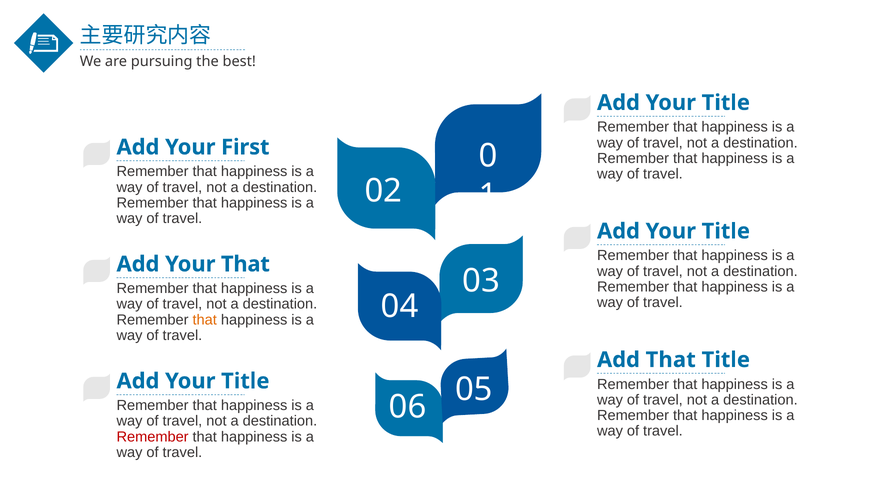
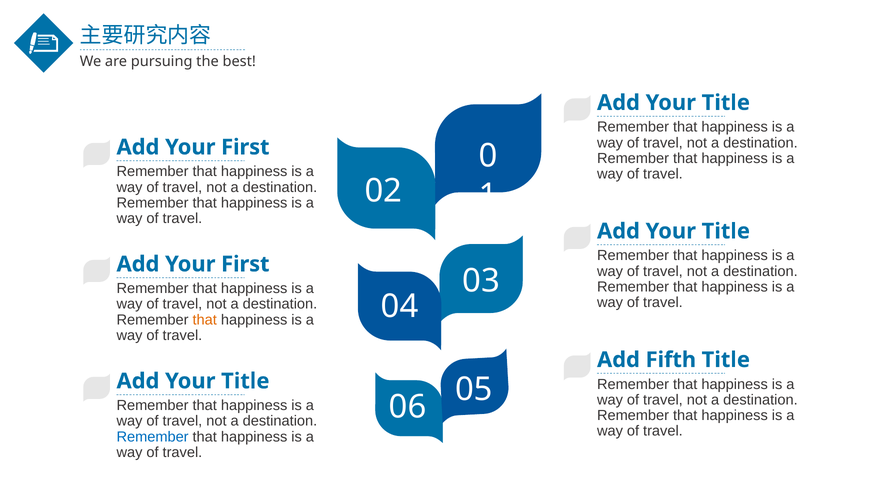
That: That -> First (245, 264)
Add That: That -> Fifth (671, 360)
Remember colour: red -> blue (153, 437)
